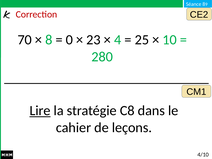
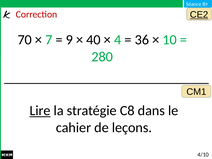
CE2 underline: none -> present (199, 15)
8: 8 -> 7 (49, 40)
0: 0 -> 9 (69, 40)
23: 23 -> 40 (93, 40)
25: 25 -> 36 (142, 40)
